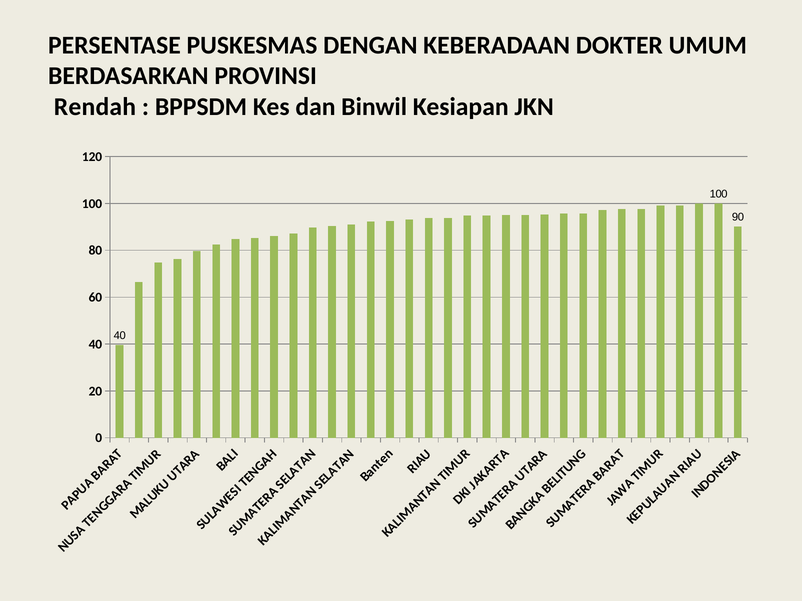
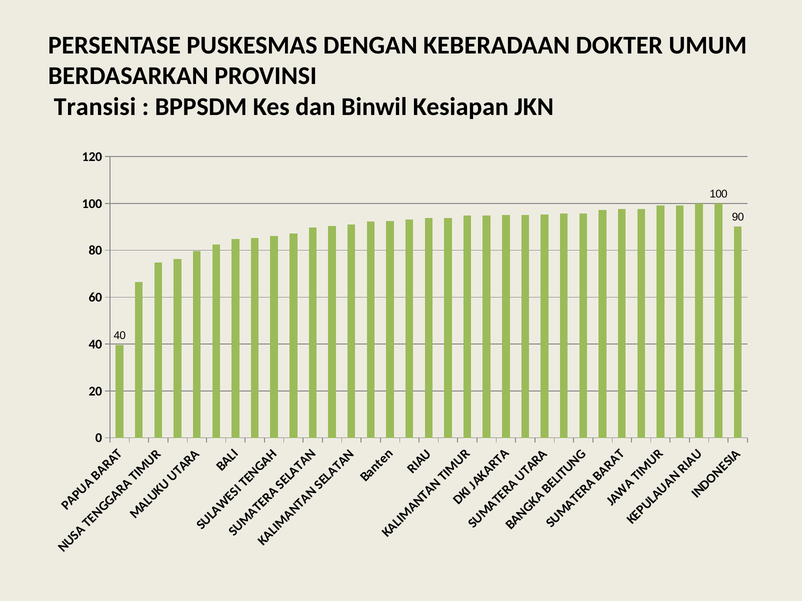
Rendah: Rendah -> Transisi (95, 107)
